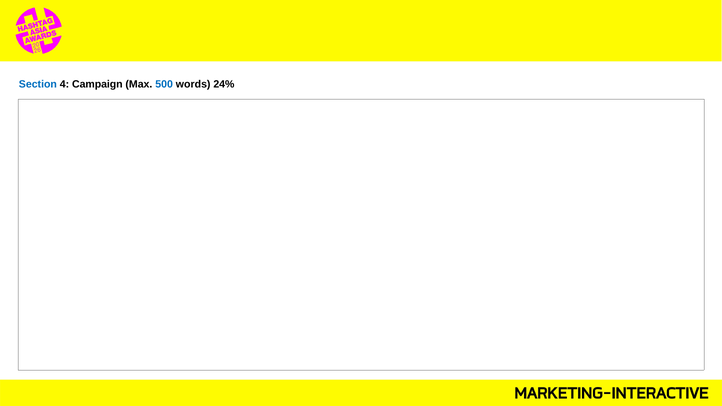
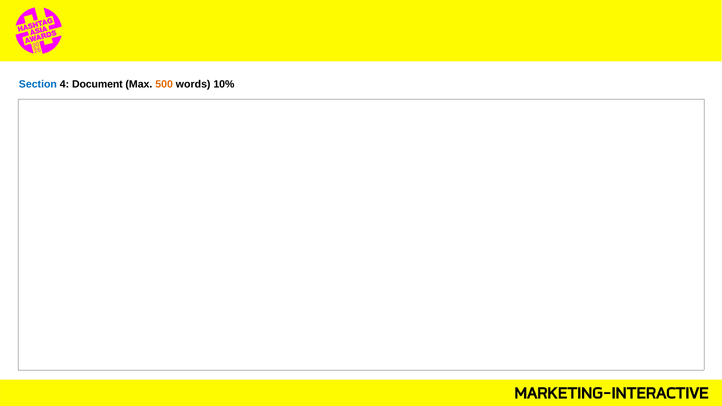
Campaign: Campaign -> Document (97, 84)
500 colour: blue -> orange (164, 84)
24%: 24% -> 10% (224, 84)
